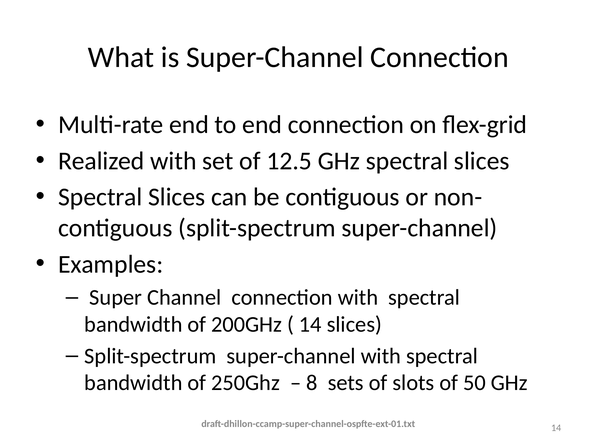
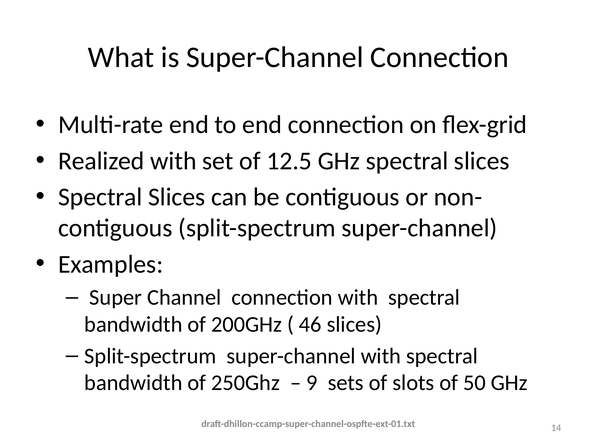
14: 14 -> 46 (310, 324)
8: 8 -> 9 (312, 383)
